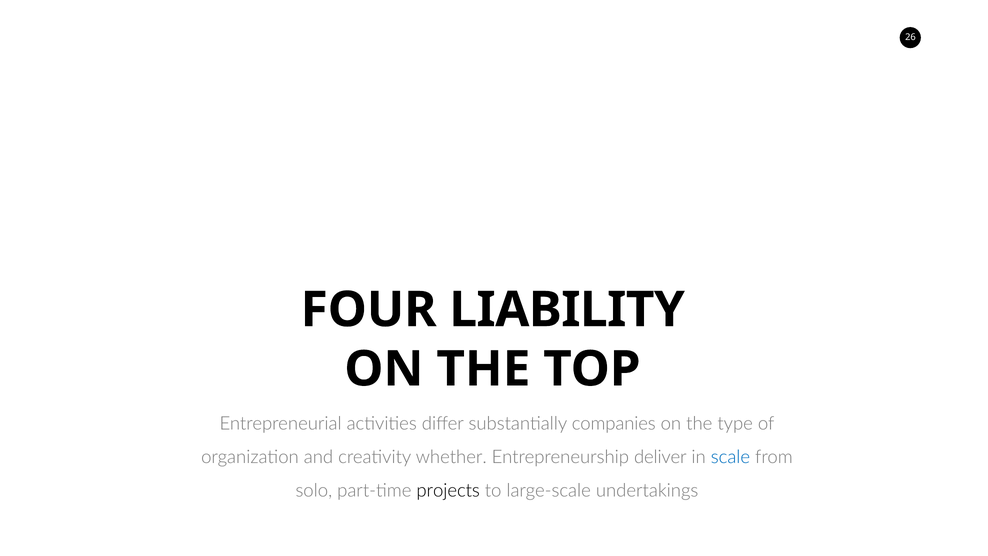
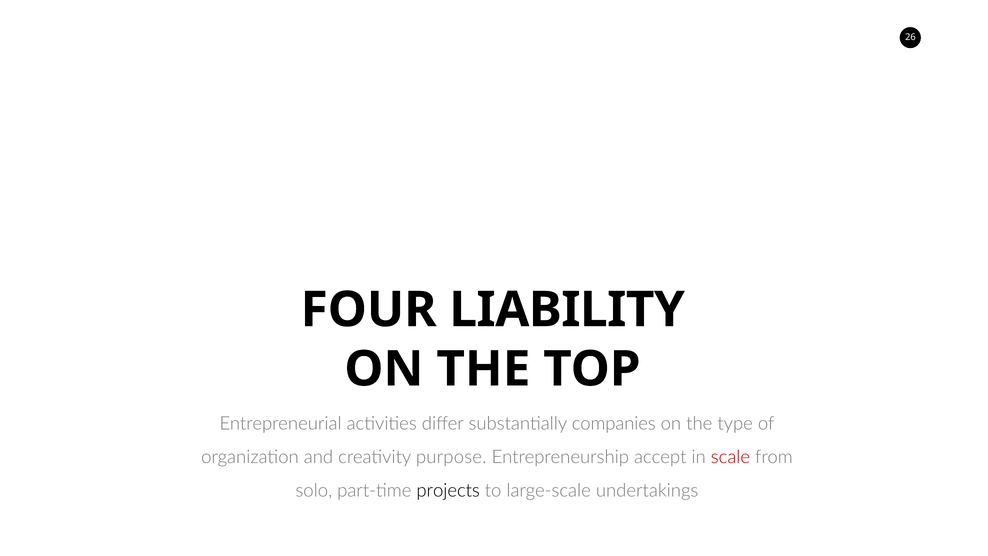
whether: whether -> purpose (451, 457)
deliver: deliver -> accept (660, 457)
scale colour: blue -> red (730, 457)
